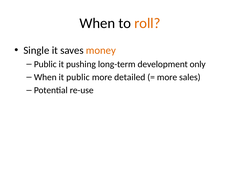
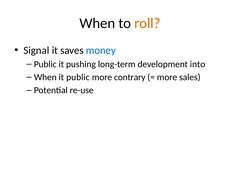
Single: Single -> Signal (36, 50)
money colour: orange -> blue (101, 50)
only: only -> into (198, 64)
detailed: detailed -> contrary (130, 77)
